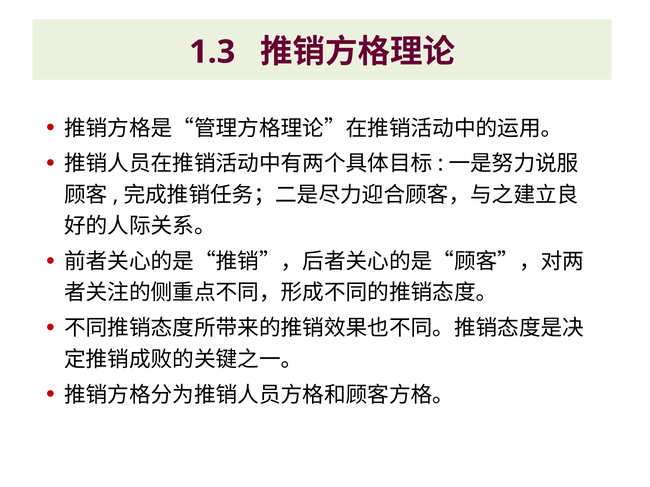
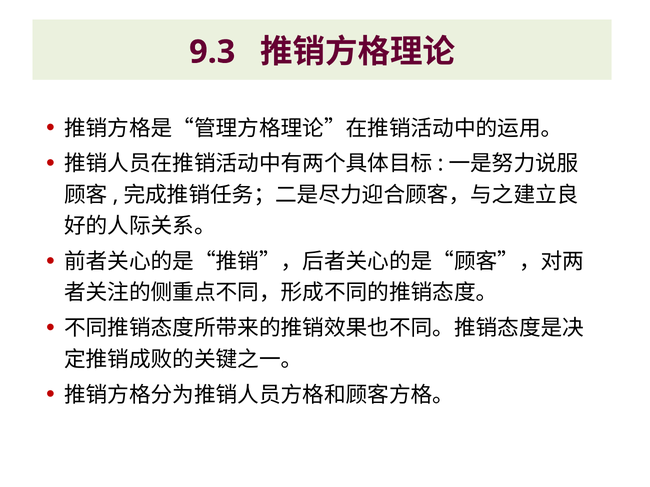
1.3: 1.3 -> 9.3 (212, 52)
